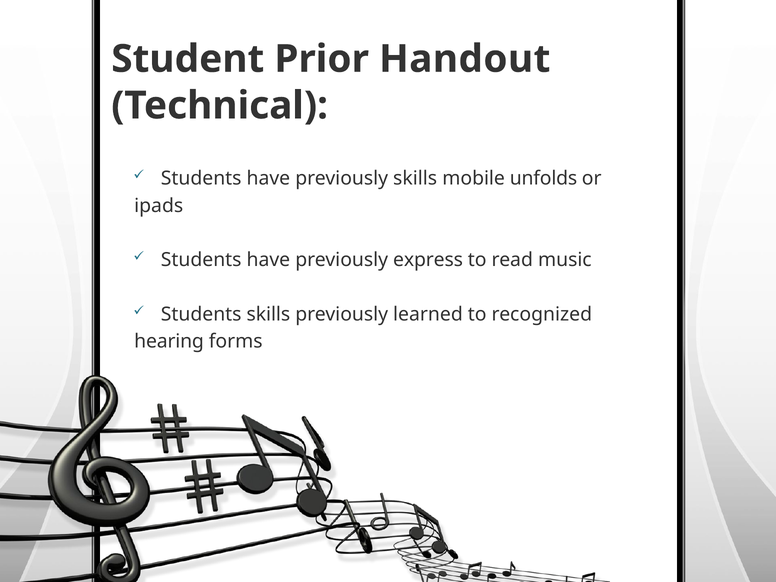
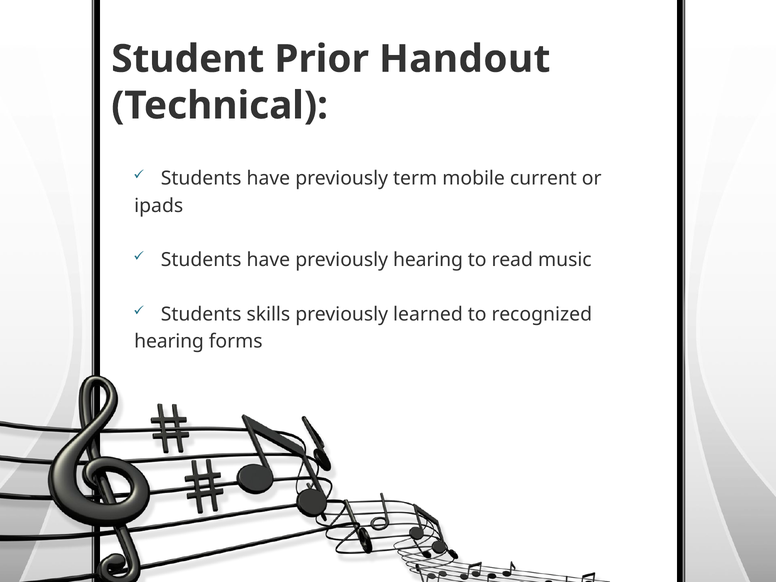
previously skills: skills -> term (415, 179)
unfolds: unfolds -> current (543, 179)
previously express: express -> hearing (428, 260)
